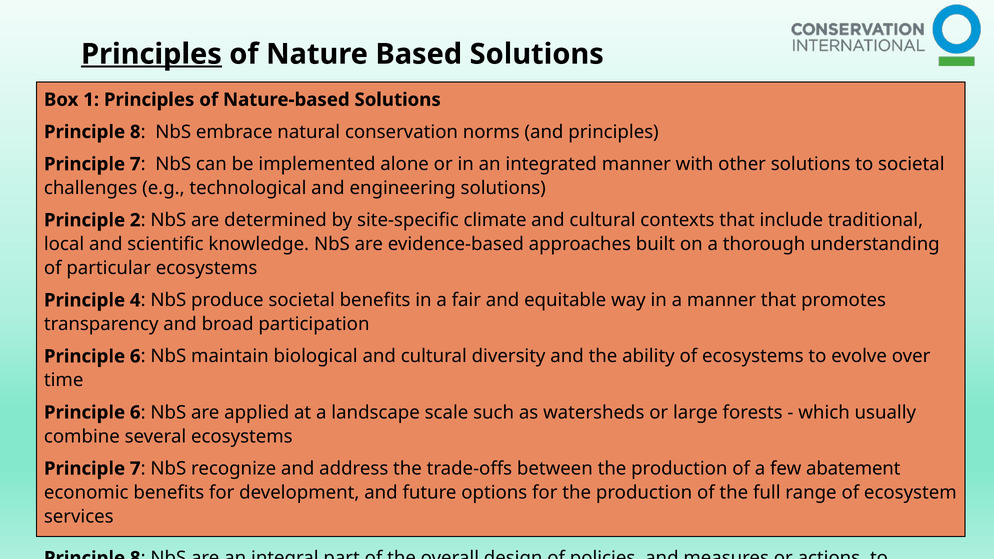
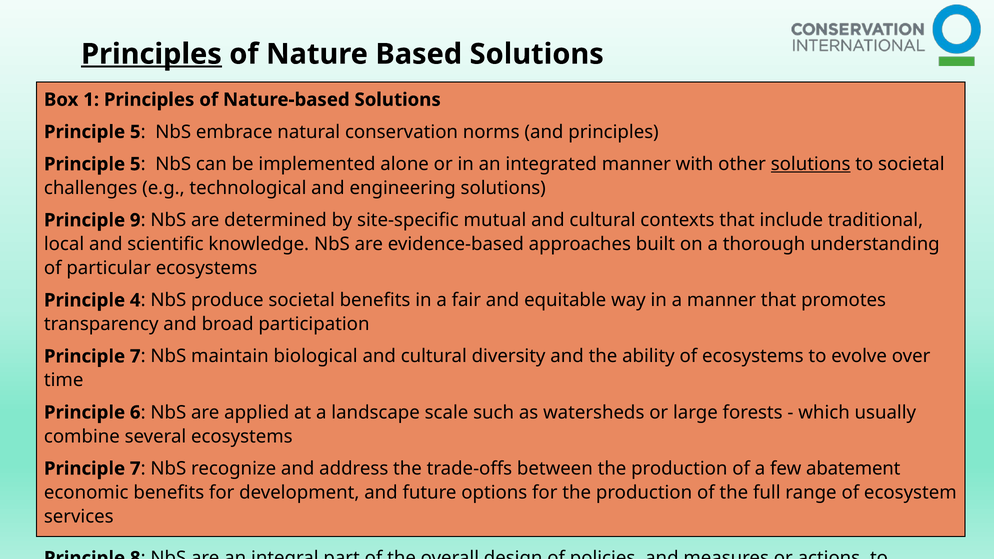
8: 8 -> 5 (135, 132)
7: 7 -> 5 (135, 164)
solutions underline: none -> present (811, 164)
2: 2 -> 9 (135, 220)
climate: climate -> mutual (495, 220)
6: 6 -> 7 (135, 356)
